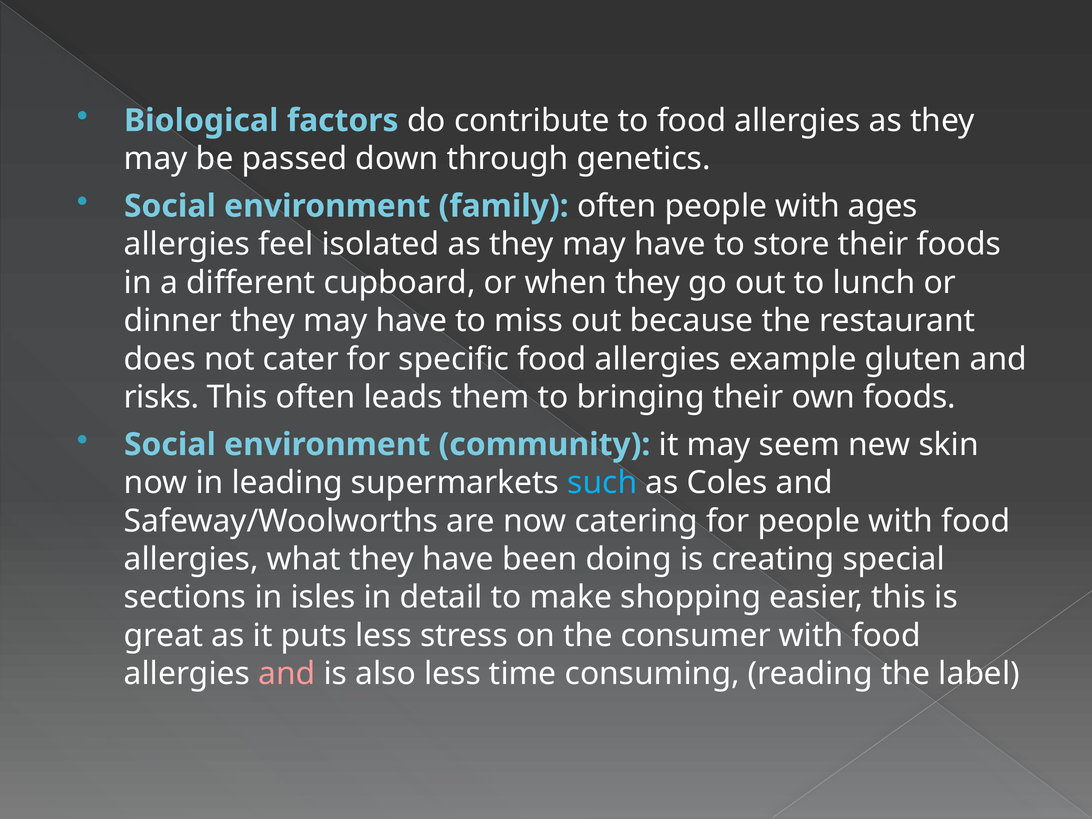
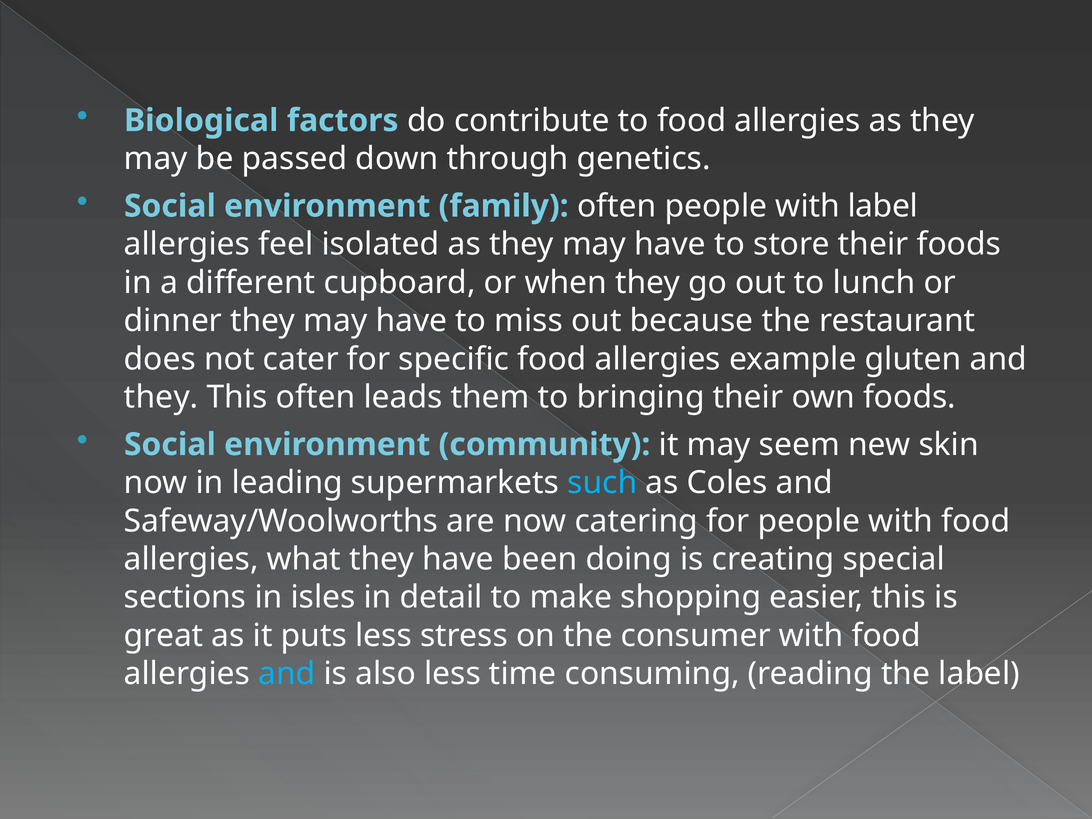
with ages: ages -> label (883, 206)
risks: risks -> they (161, 397)
and colour: pink -> light blue (287, 674)
